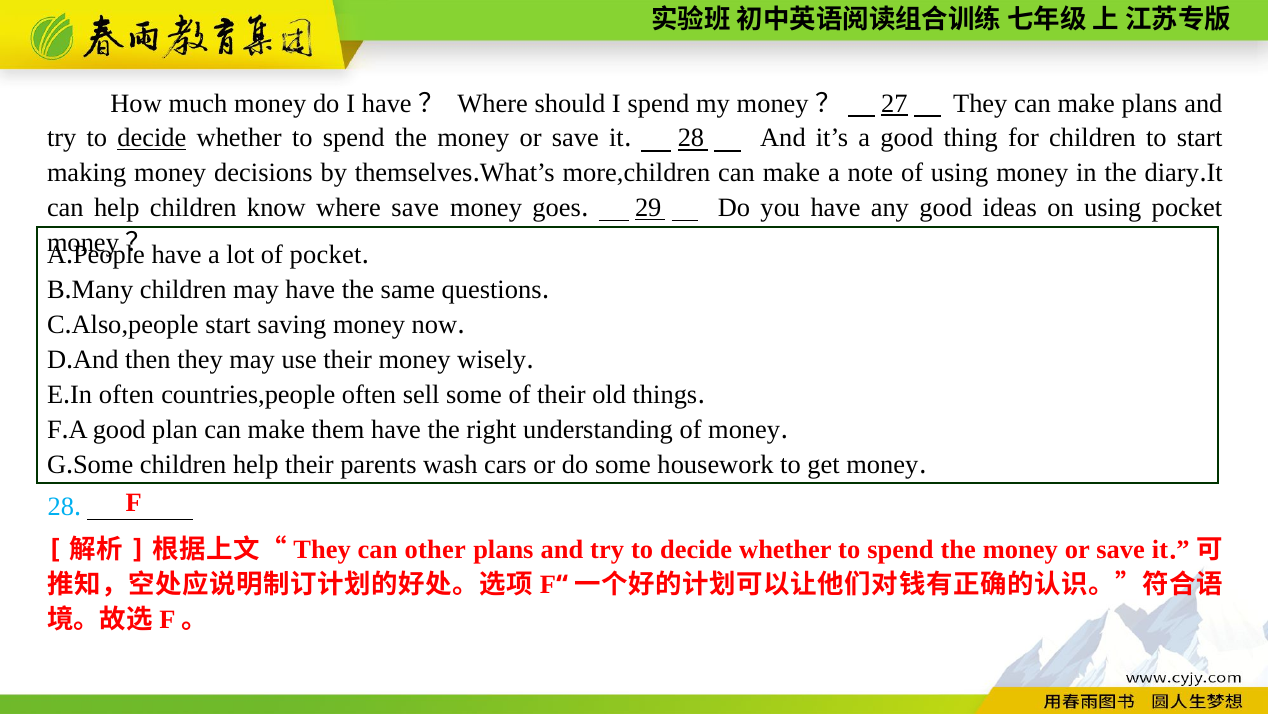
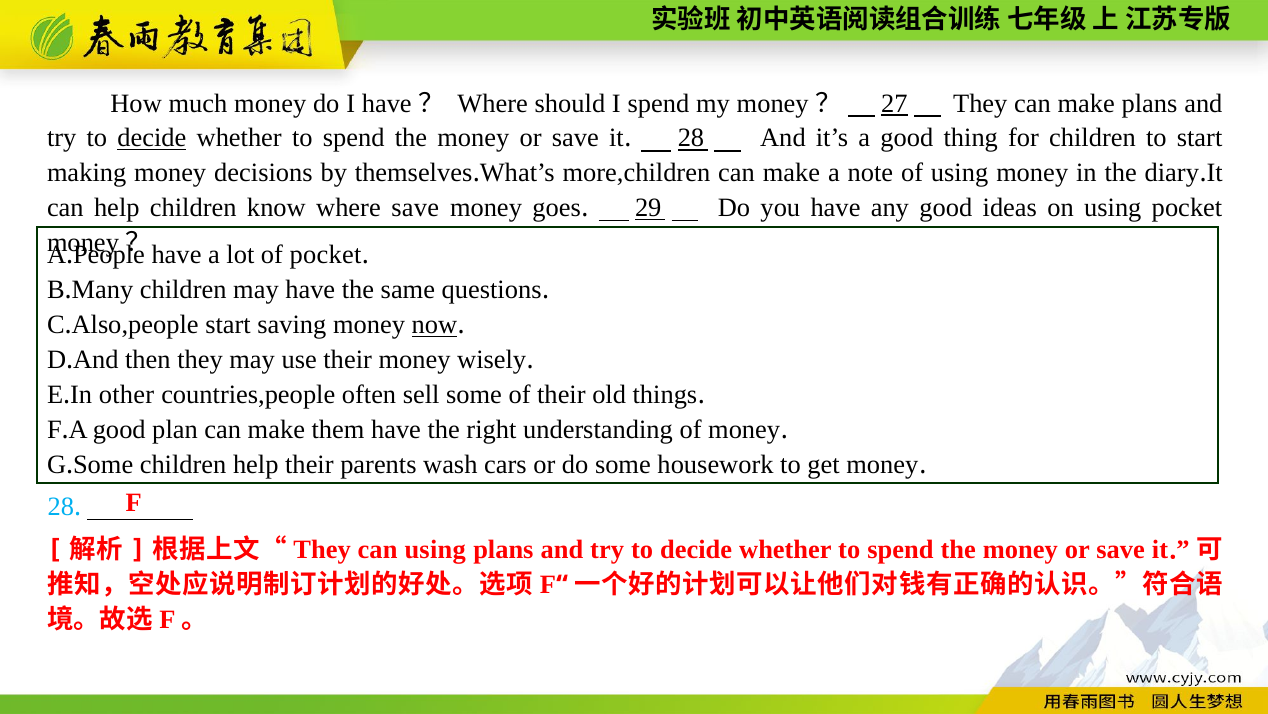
now underline: none -> present (434, 325)
In often: often -> other (127, 394)
can other: other -> using (435, 549)
